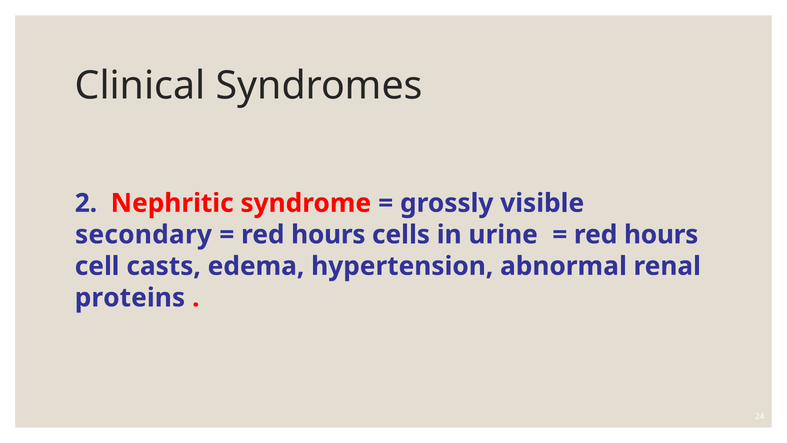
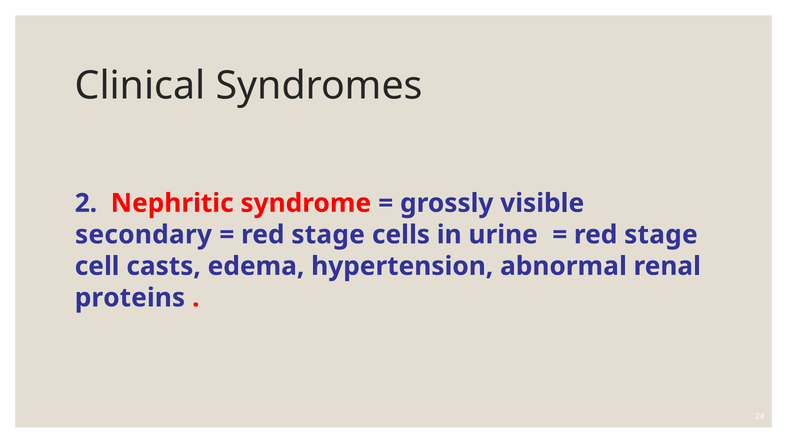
hours: hours -> stage (328, 235)
hours: hours -> stage (661, 235)
